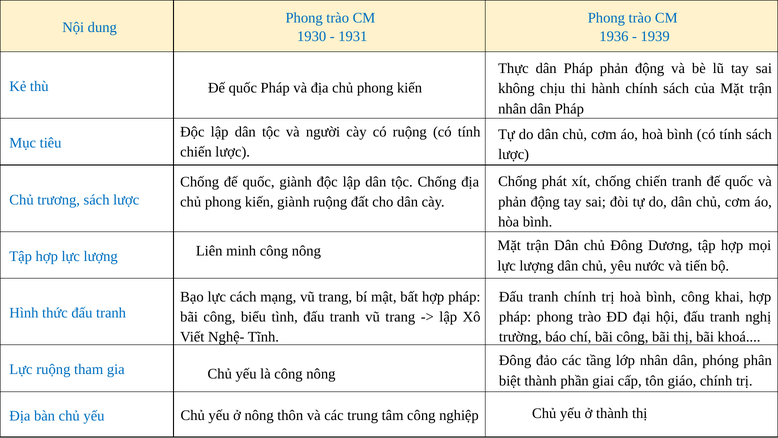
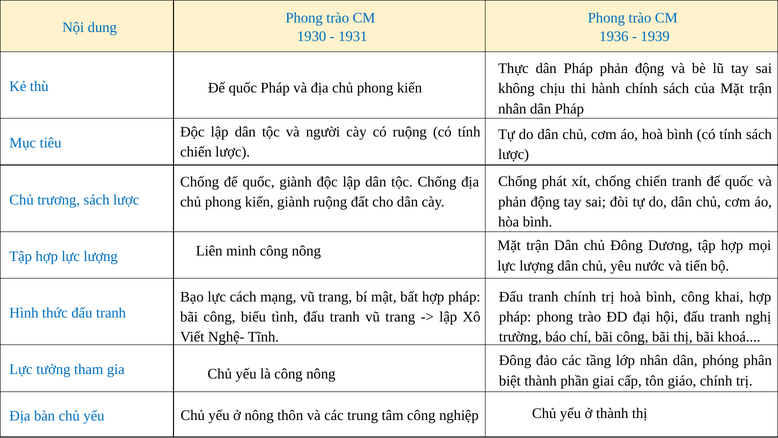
Lực ruộng: ruộng -> tưởng (53, 369)
